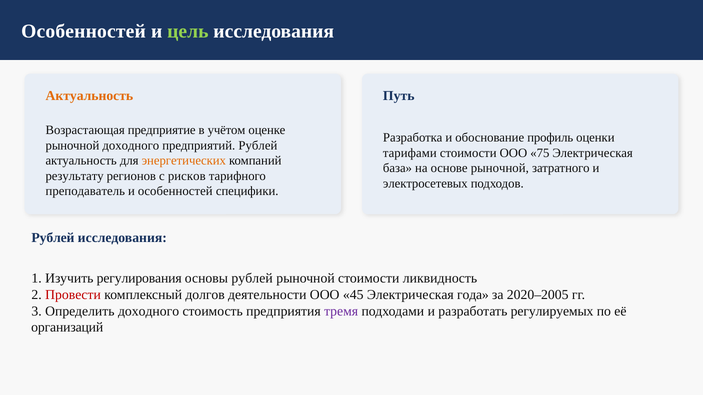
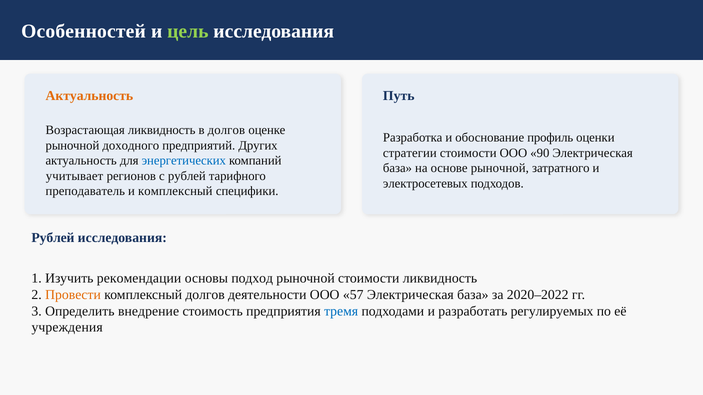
Возрастающая предприятие: предприятие -> ликвидность (162, 130)
в учётом: учётом -> долгов (226, 130)
предприятий Рублей: Рублей -> Других (258, 146)
тарифами: тарифами -> стратегии (410, 153)
75: 75 -> 90 (540, 153)
энергетических colour: orange -> blue (184, 161)
результату: результату -> учитывает (75, 176)
с рисков: рисков -> рублей (187, 176)
и особенностей: особенностей -> комплексный (175, 191)
регулирования: регулирования -> рекомендации (139, 279)
основы рублей: рублей -> подход (252, 279)
Провести colour: red -> orange (73, 295)
45: 45 -> 57 (353, 295)
года: года -> база (473, 295)
2020–2005: 2020–2005 -> 2020–2022 (538, 295)
Определить доходного: доходного -> внедрение (149, 311)
тремя colour: purple -> blue (341, 311)
организаций: организаций -> учреждения (67, 328)
